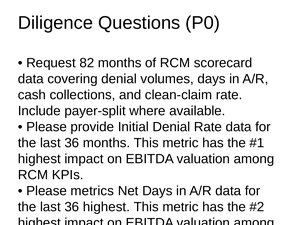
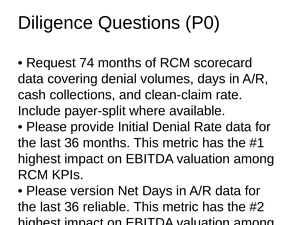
82: 82 -> 74 (87, 63)
metrics: metrics -> version (92, 190)
36 highest: highest -> reliable (106, 206)
